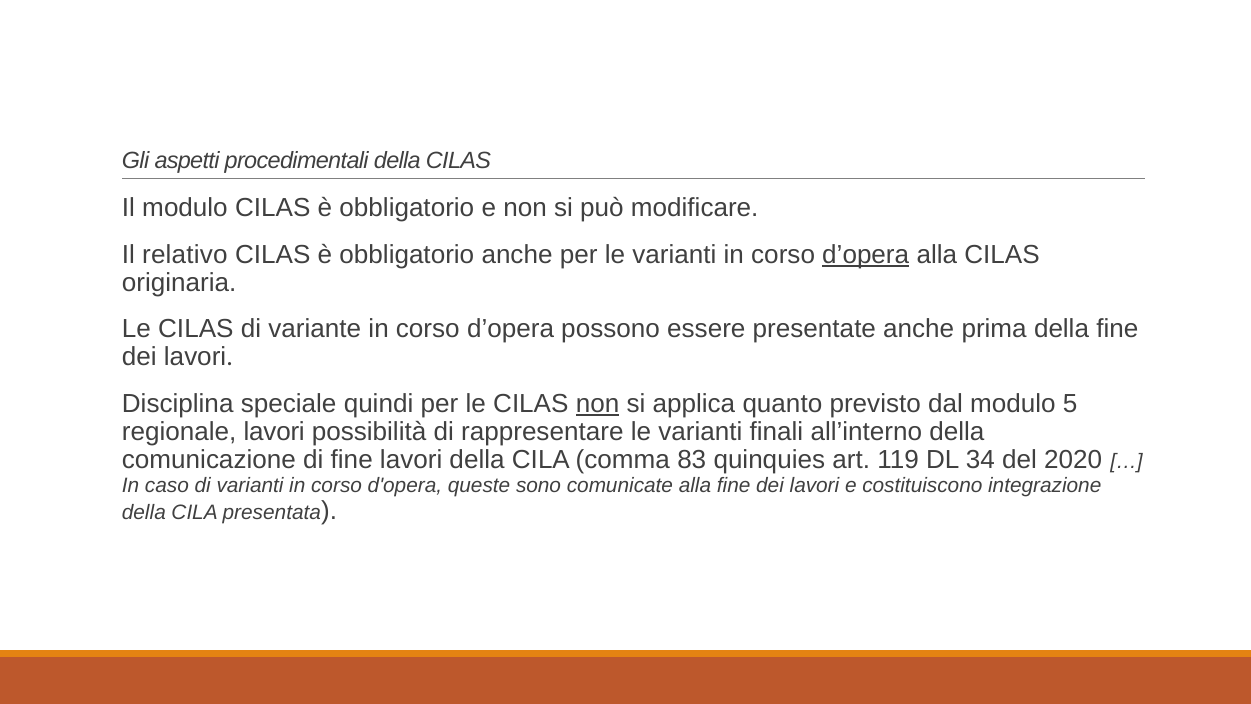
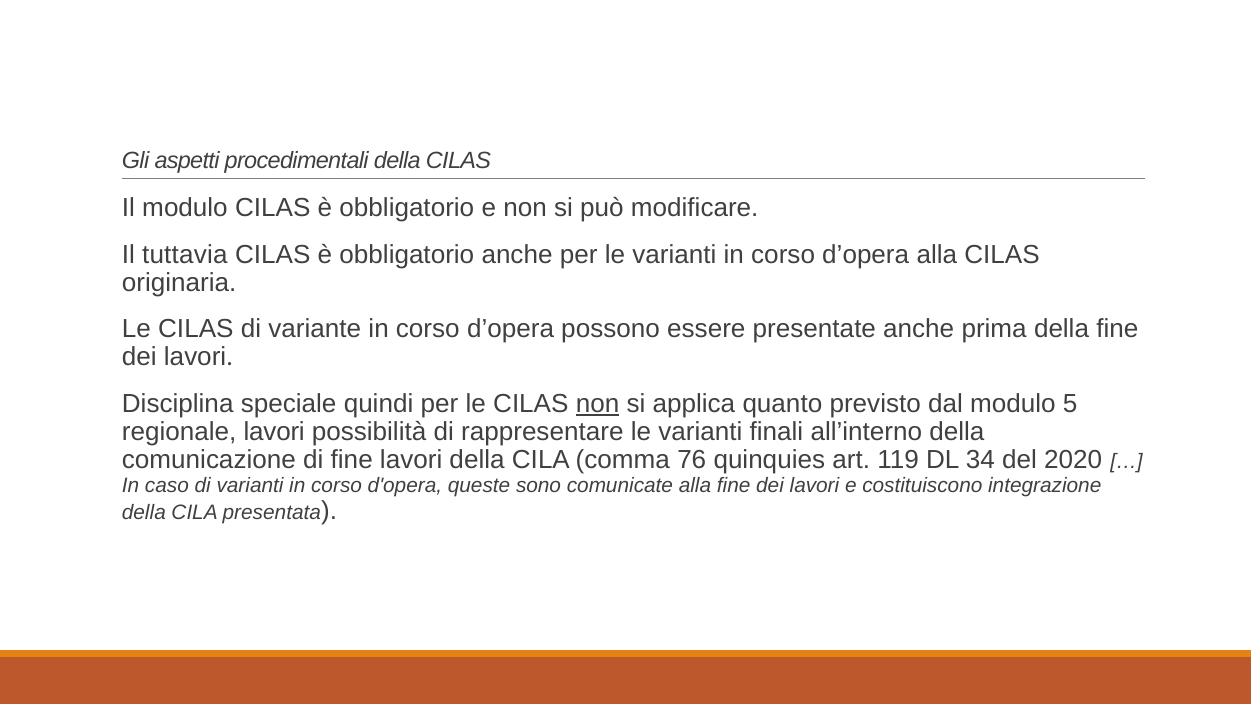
relativo: relativo -> tuttavia (185, 254)
d’opera underline: present -> none (866, 254)
83: 83 -> 76 (692, 460)
